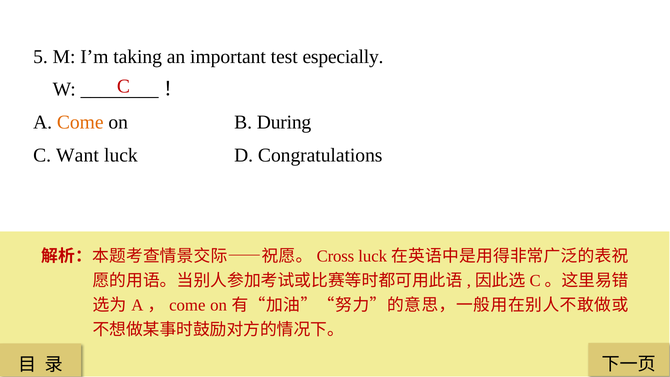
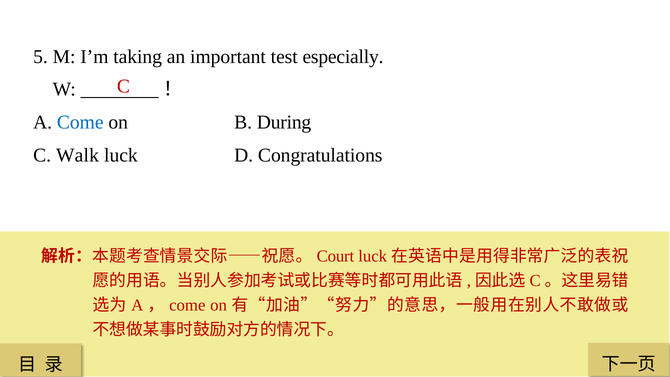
Come colour: orange -> blue (80, 122)
Want: Want -> Walk (77, 155)
Cross: Cross -> Court (335, 256)
